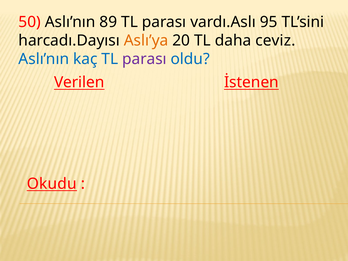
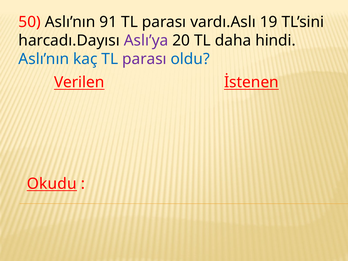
89: 89 -> 91 (108, 22)
95: 95 -> 19 (269, 22)
Aslı’ya colour: orange -> purple (146, 41)
ceviz: ceviz -> hindi (275, 41)
